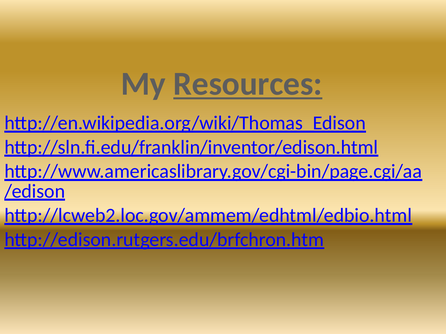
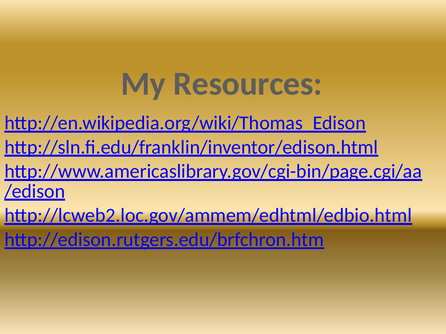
Resources underline: present -> none (248, 84)
